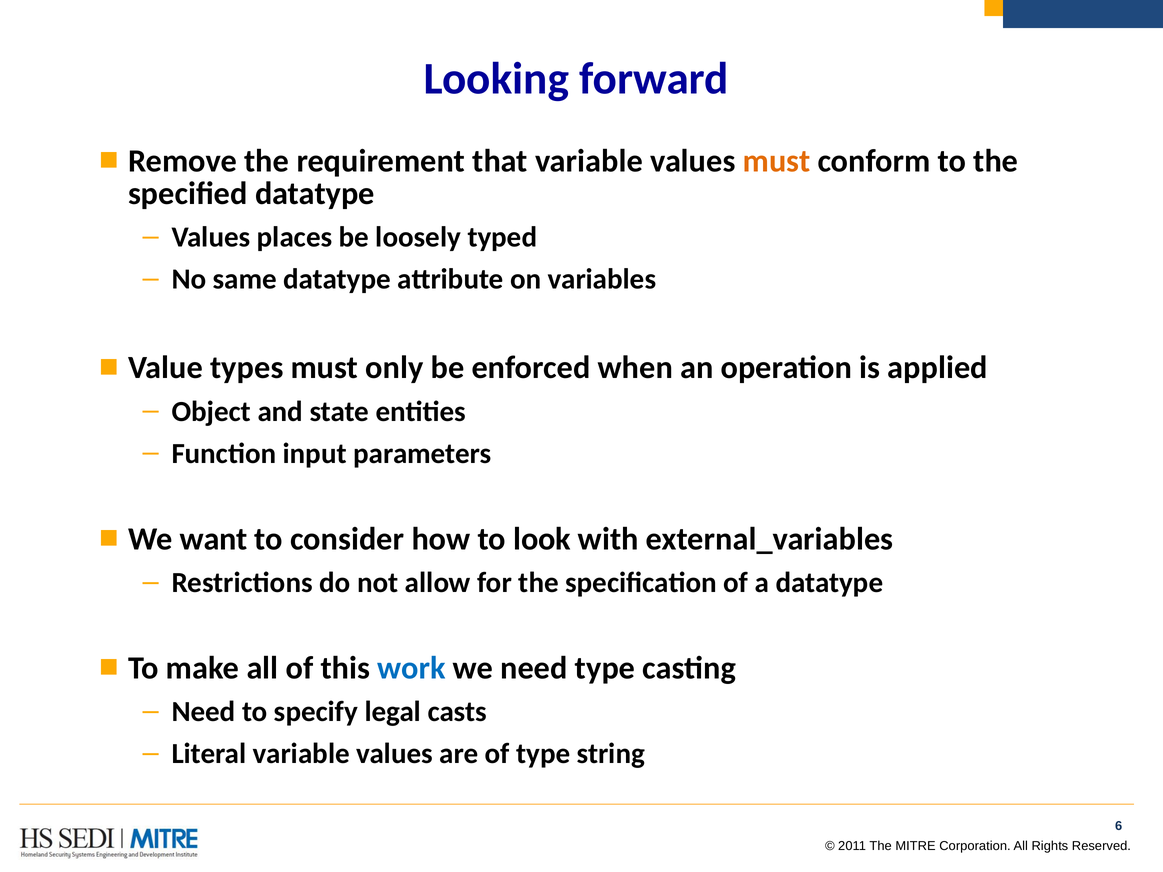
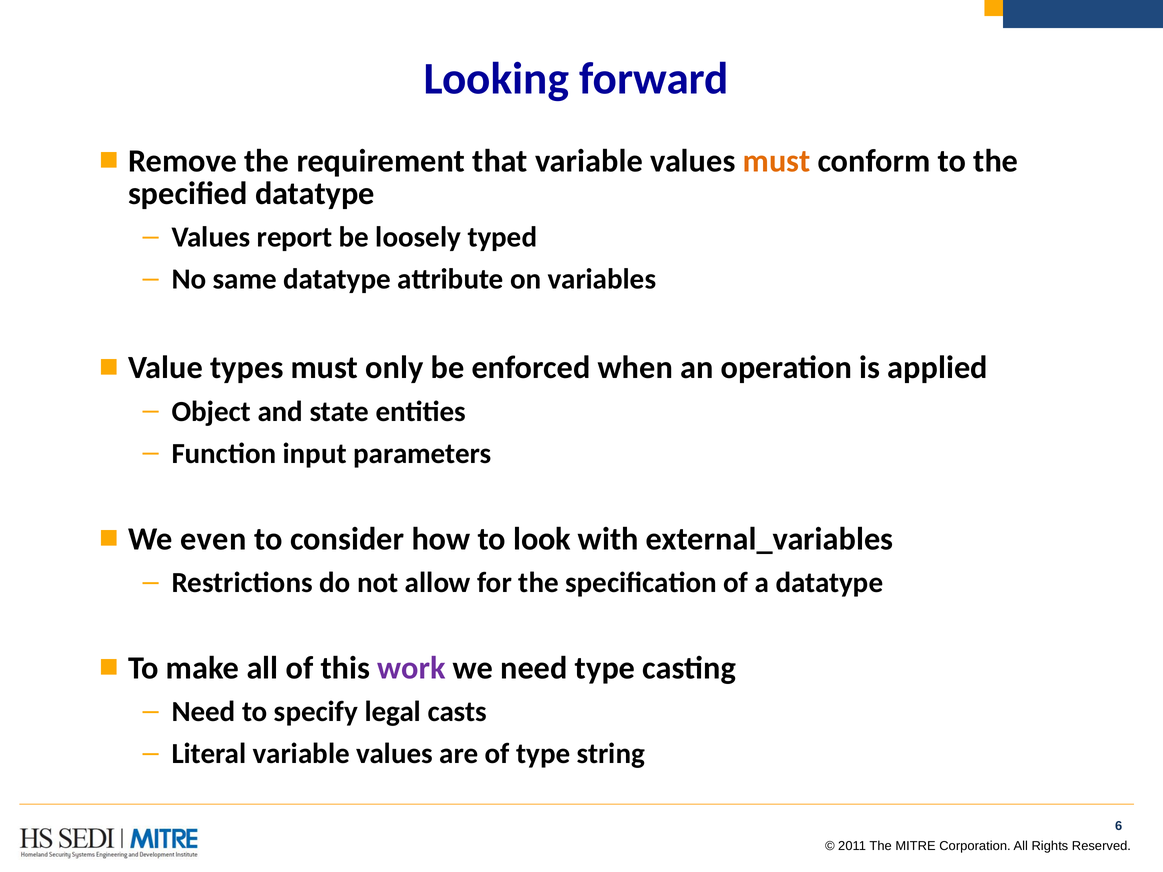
places: places -> report (295, 237)
want: want -> even (213, 539)
work colour: blue -> purple (411, 668)
